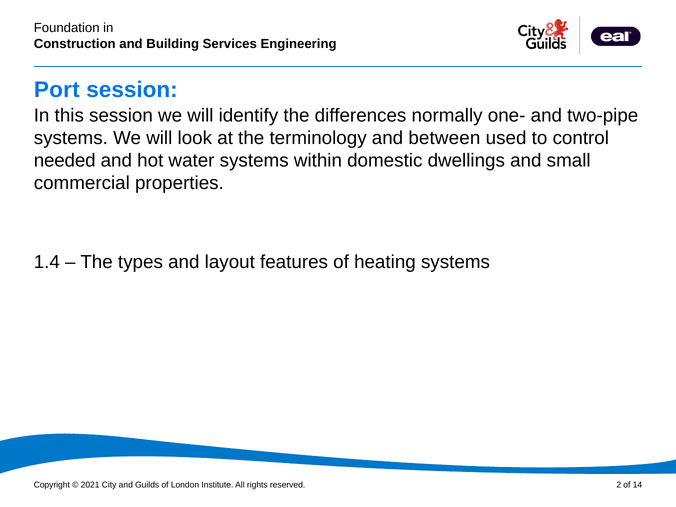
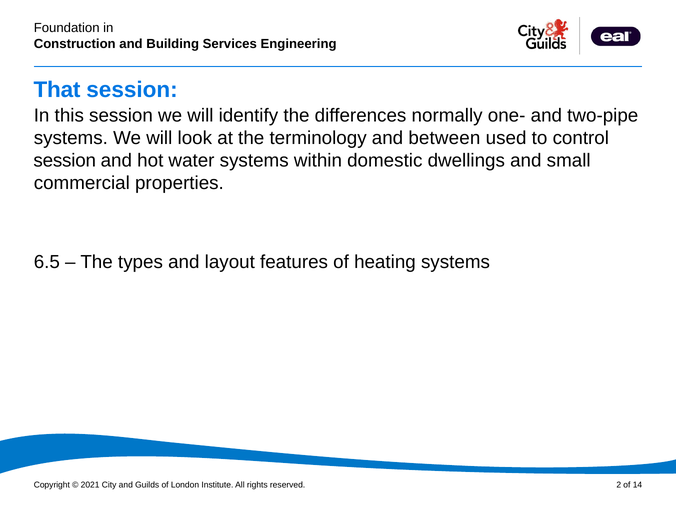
Port: Port -> That (57, 90)
needed: needed -> session (65, 160)
1.4: 1.4 -> 6.5 (47, 262)
